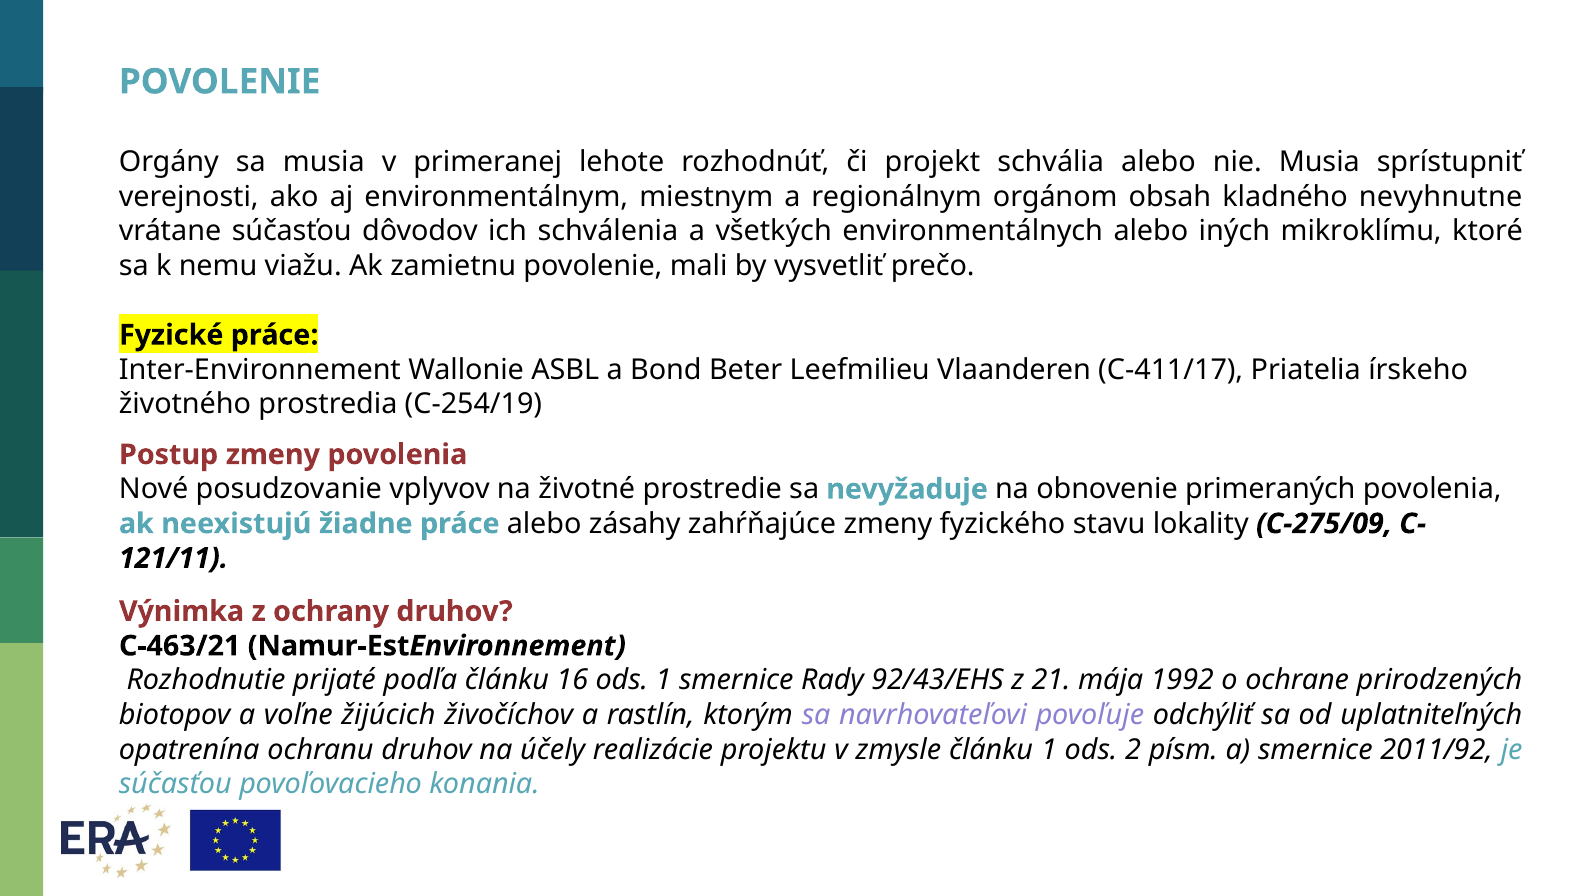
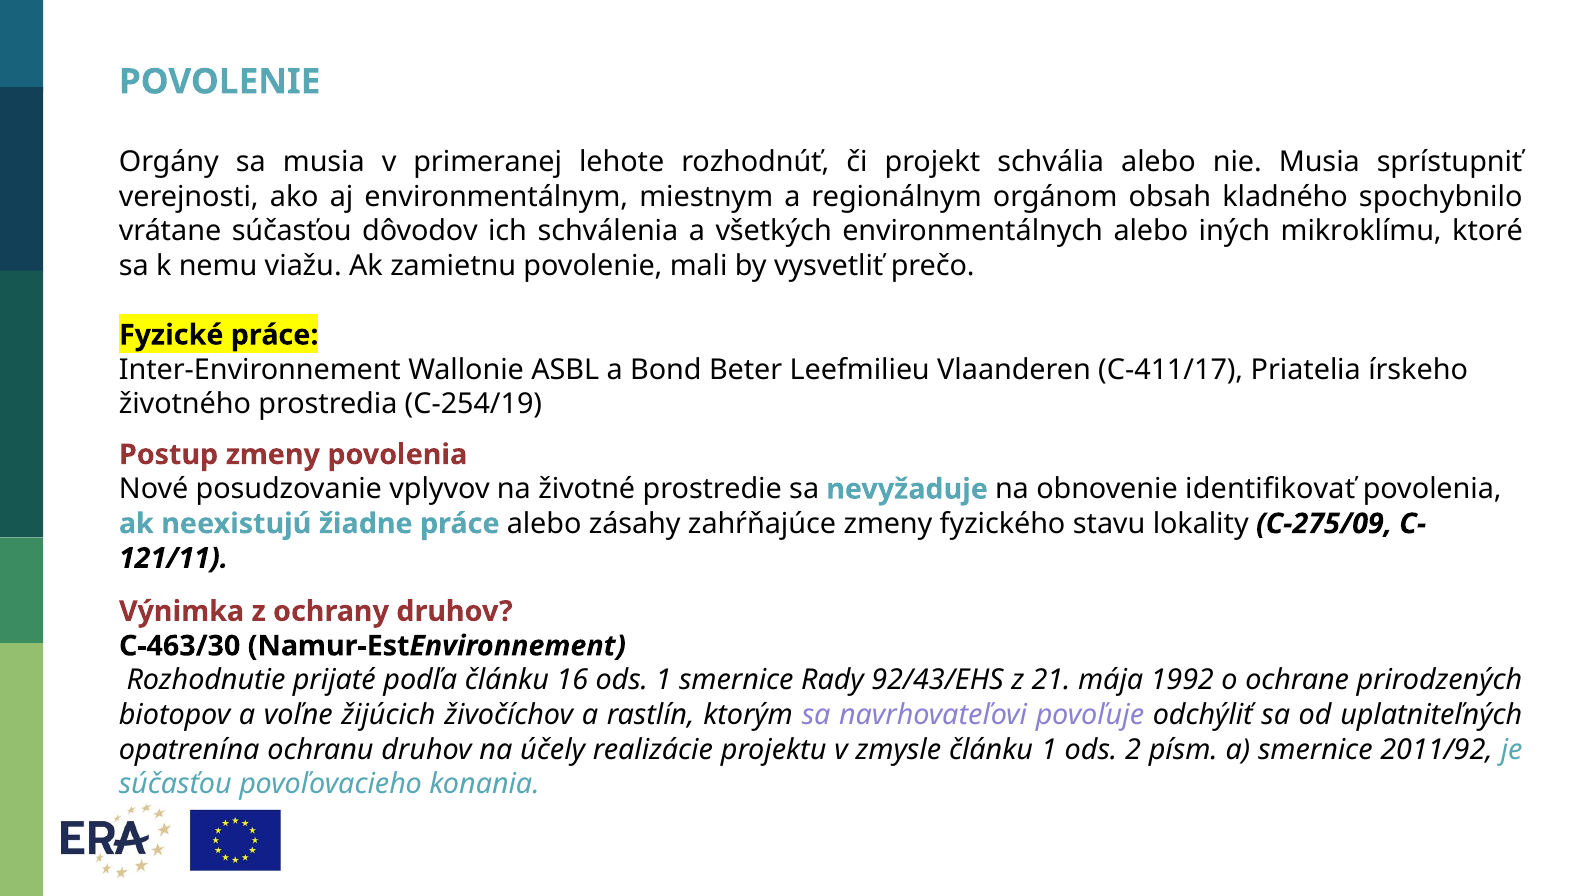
nevyhnutne: nevyhnutne -> spochybnilo (1441, 197)
primeraných: primeraných -> identifikovať (1270, 489)
C-463/21: C-463/21 -> C-463/30 (180, 646)
